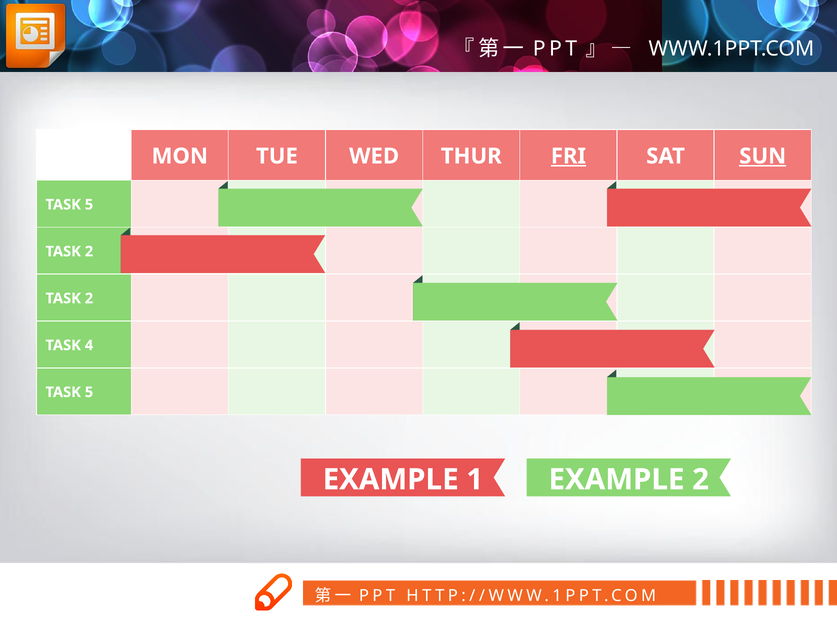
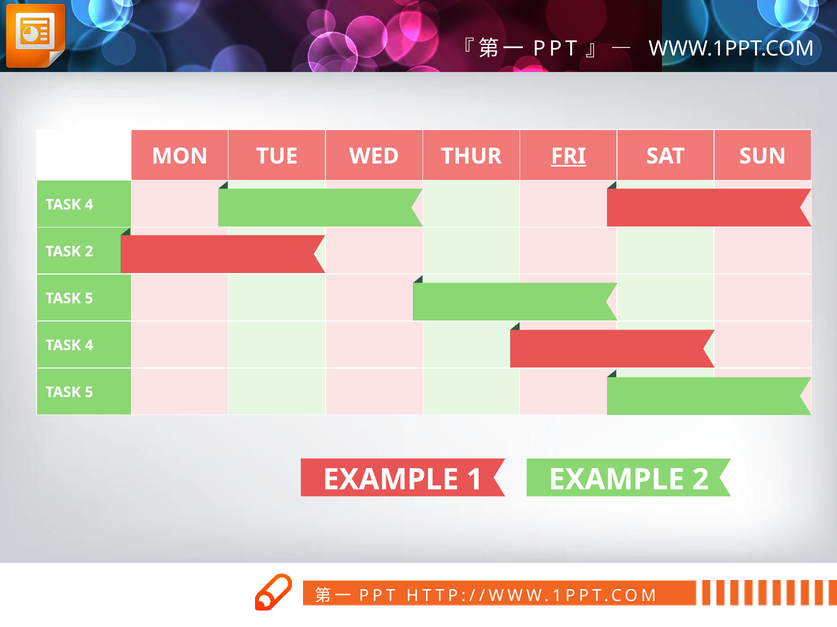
SUN underline: present -> none (763, 156)
5: 5 -> 4 (89, 205)
2: 2 -> 5 (89, 299)
